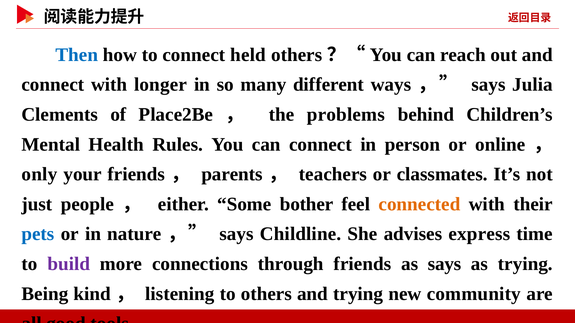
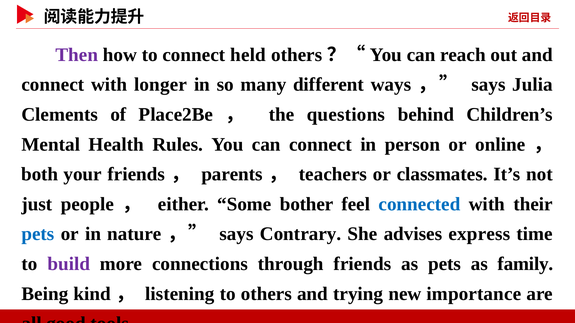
Then colour: blue -> purple (77, 55)
problems: problems -> questions (346, 115)
only: only -> both (40, 174)
connected colour: orange -> blue (419, 204)
Childline: Childline -> Contrary (301, 234)
as says: says -> pets (445, 264)
as trying: trying -> family (525, 264)
community: community -> importance (474, 294)
